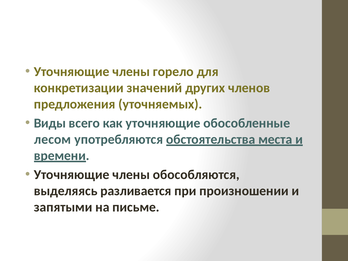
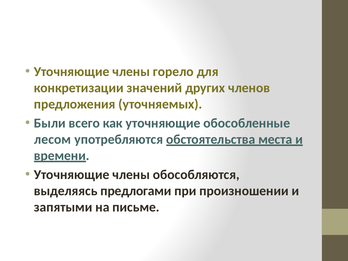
Виды: Виды -> Были (50, 123)
разливается: разливается -> предлогами (136, 191)
